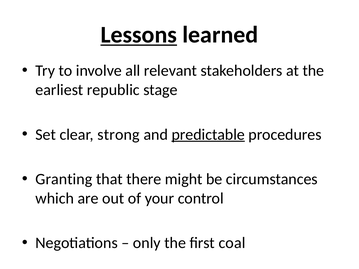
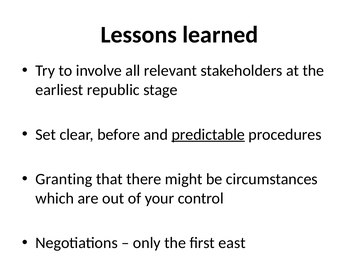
Lessons underline: present -> none (139, 35)
strong: strong -> before (119, 135)
coal: coal -> east (232, 243)
